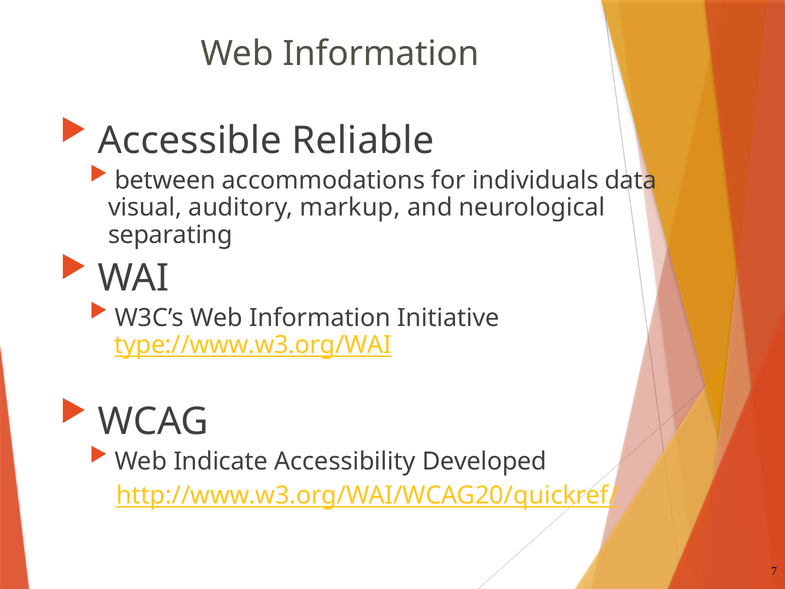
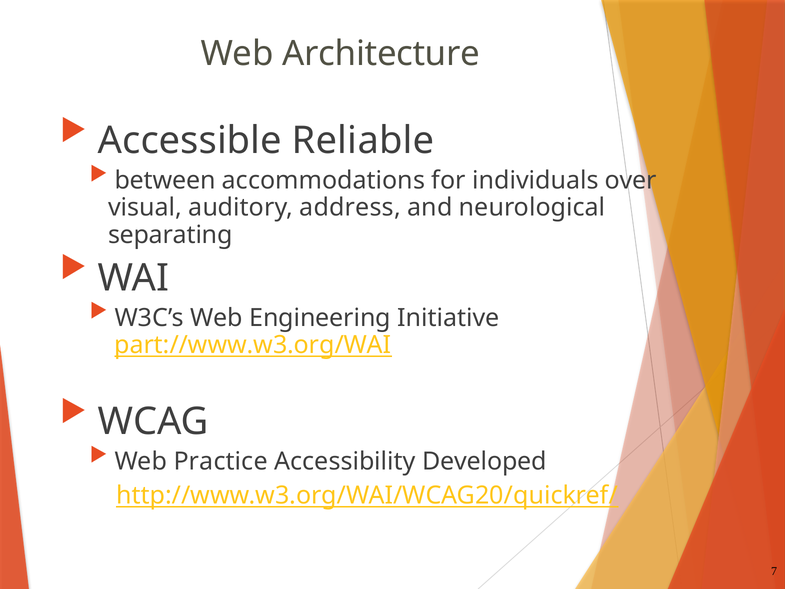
Information: Information -> Architecture (381, 53)
data: data -> over (631, 180)
markup: markup -> address (350, 208)
W3C’s Web Information: Information -> Engineering (320, 318)
type://www.w3.org/WAI: type://www.w3.org/WAI -> part://www.w3.org/WAI (253, 345)
Indicate: Indicate -> Practice (221, 461)
